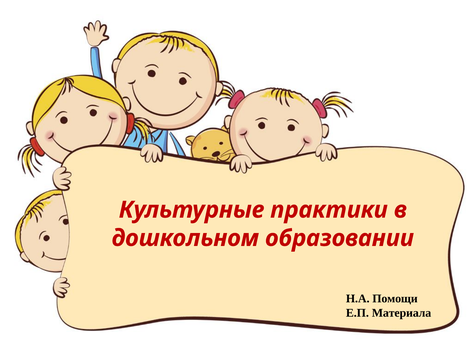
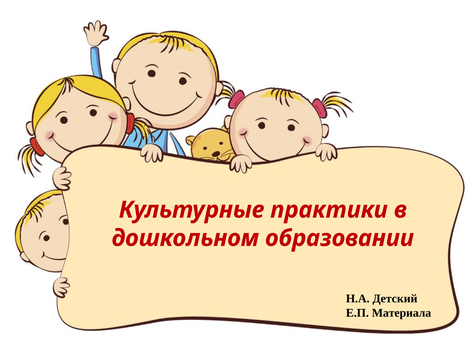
Помощи: Помощи -> Детский (395, 299)
